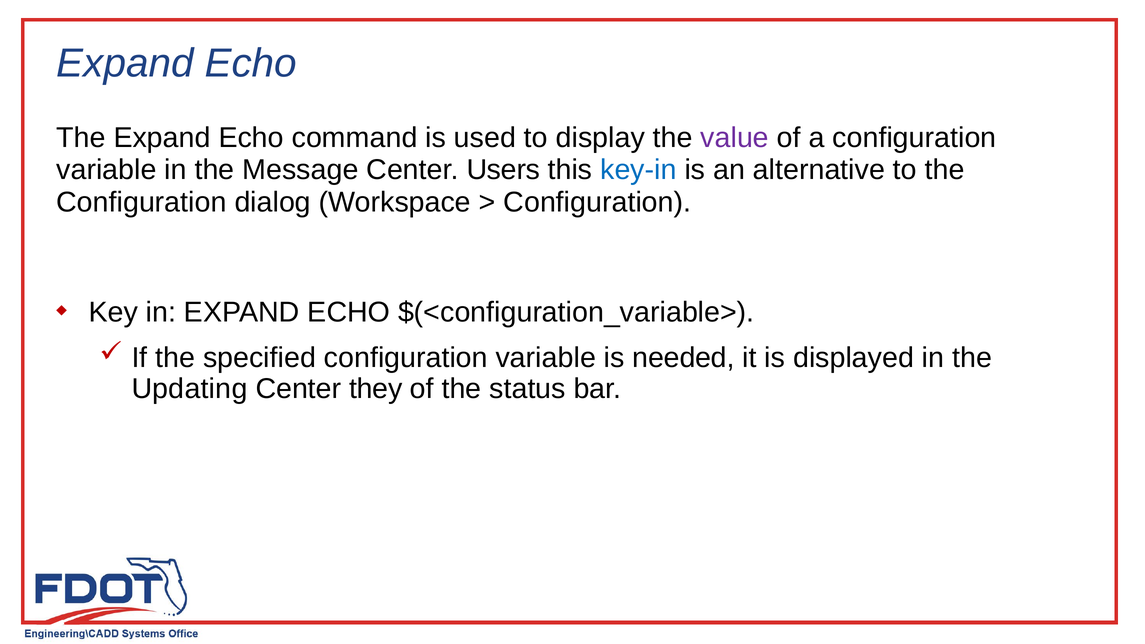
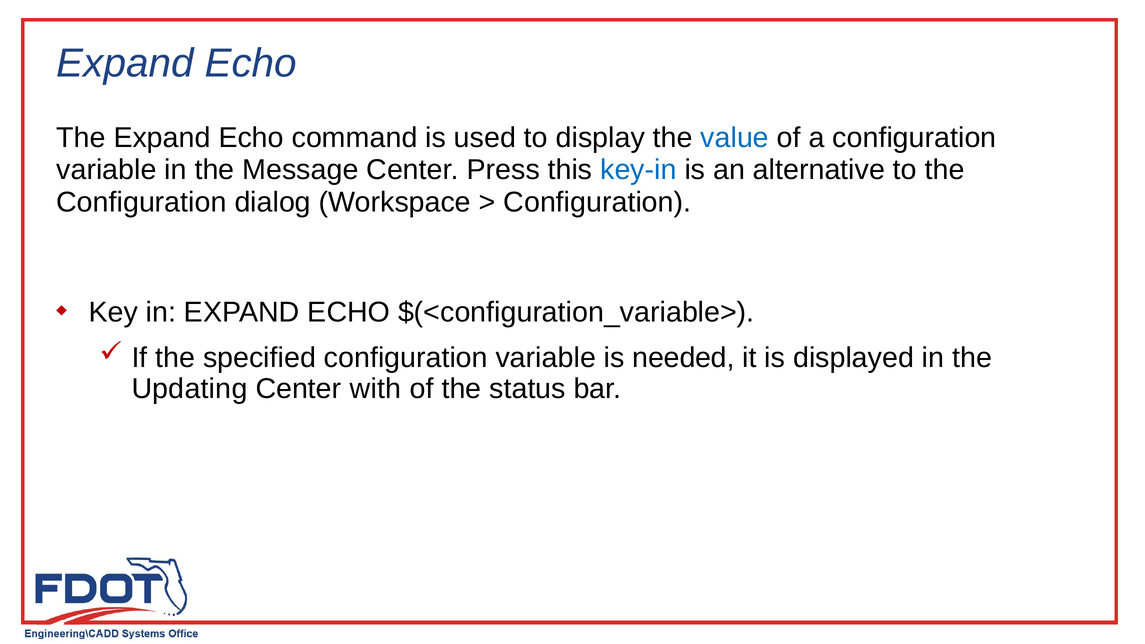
value colour: purple -> blue (735, 138)
Users: Users -> Press (503, 170)
they: they -> with (375, 389)
